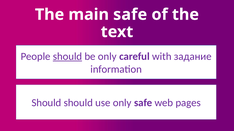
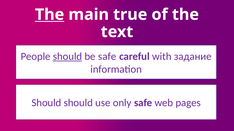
The underline: none -> present (50, 15)
main safe: safe -> true (130, 15)
be only: only -> safe (107, 57)
